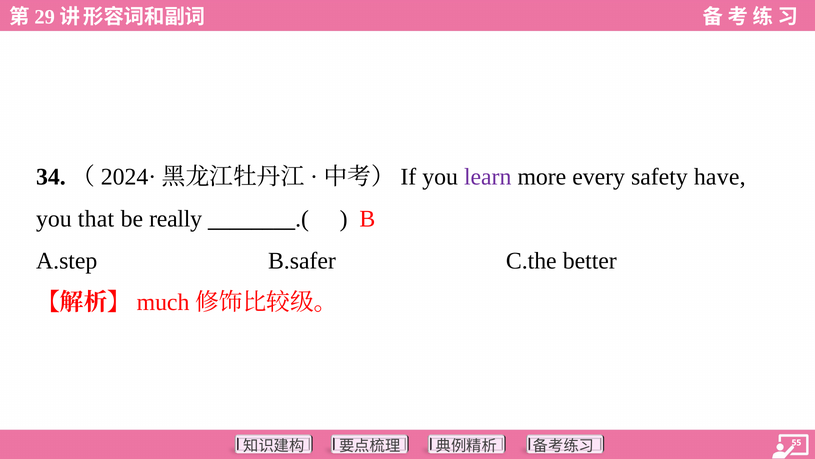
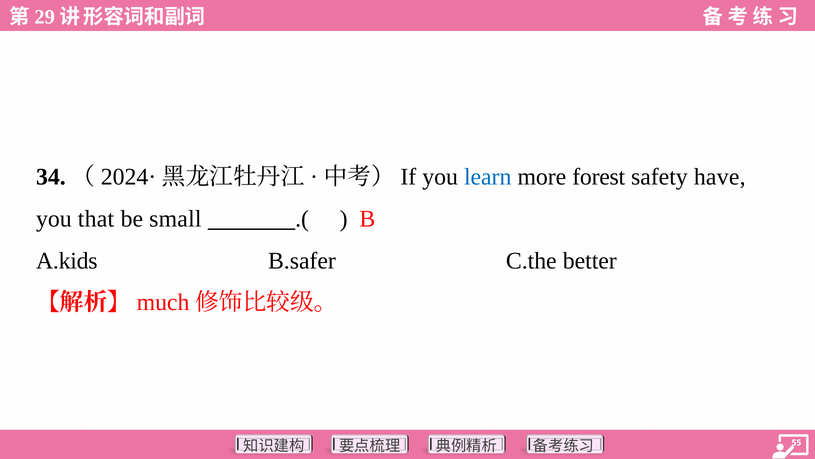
learn colour: purple -> blue (488, 177)
every: every -> forest (599, 177)
really: really -> small (175, 219)
A.step: A.step -> A.kids (67, 260)
